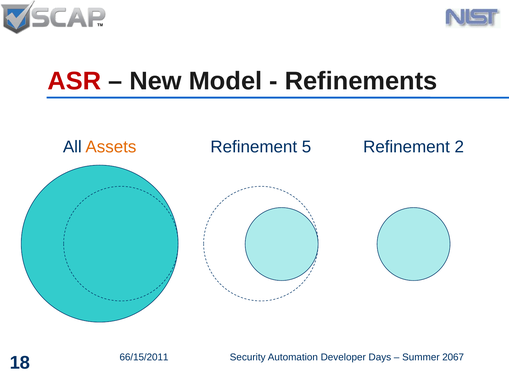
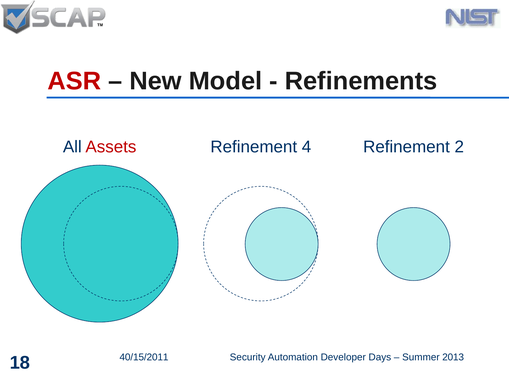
Assets colour: orange -> red (111, 147)
5: 5 -> 4 (307, 147)
66/15/2011: 66/15/2011 -> 40/15/2011 (144, 357)
2067: 2067 -> 2013 (453, 357)
